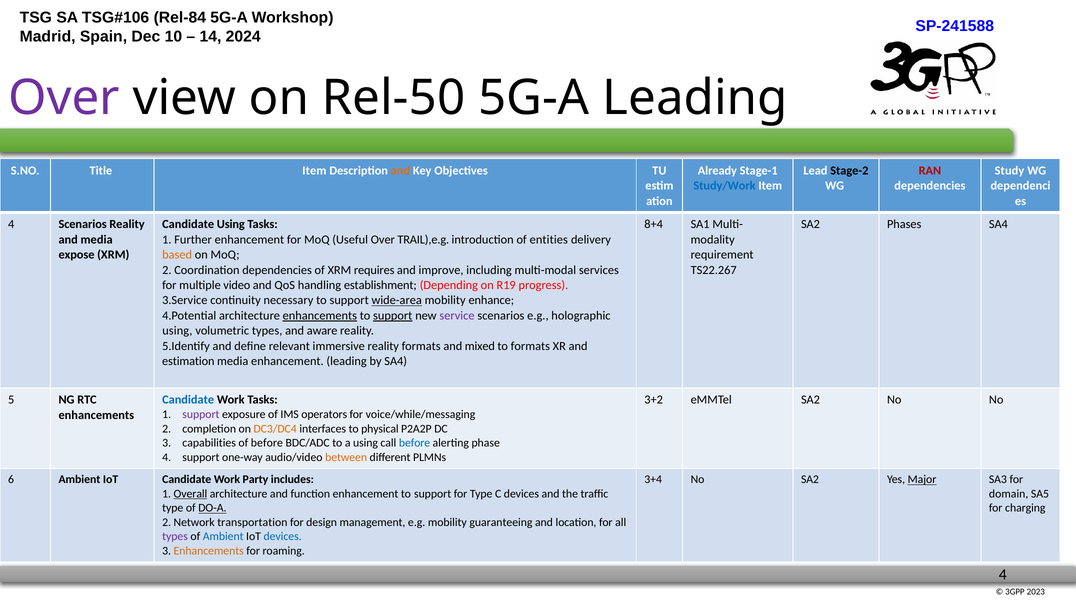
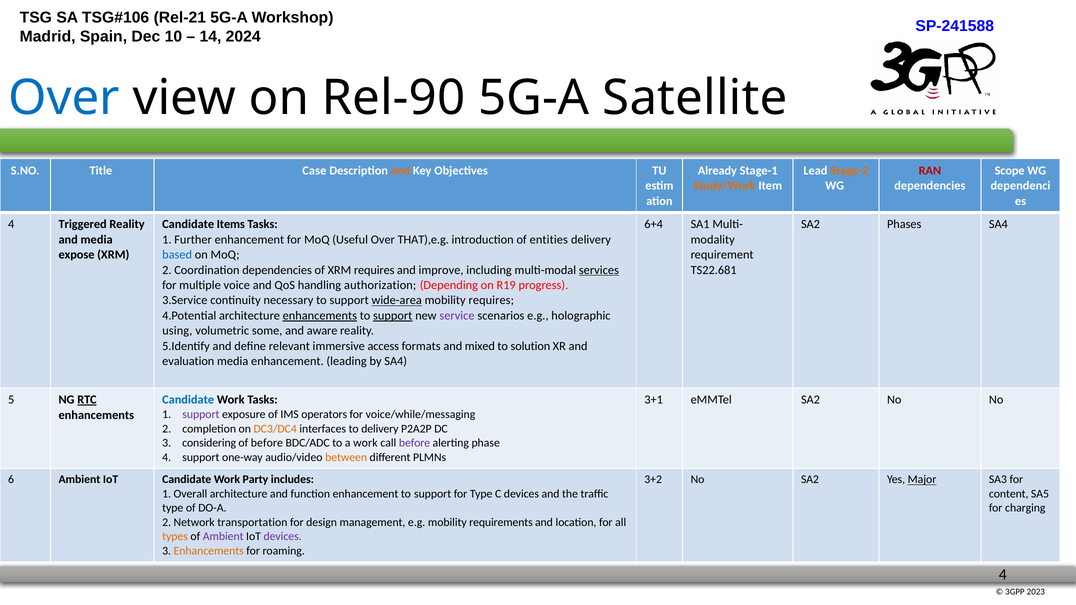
Rel-84: Rel-84 -> Rel-21 (180, 18)
Over colour: purple -> blue (64, 98)
Rel-50: Rel-50 -> Rel-90 (394, 98)
5G-A Leading: Leading -> Satellite (695, 98)
Title Item: Item -> Case (314, 171)
Stage-2 colour: black -> orange (849, 171)
Study: Study -> Scope (1010, 171)
Study/Work colour: blue -> orange (725, 186)
4 Scenarios: Scenarios -> Triggered (83, 224)
Candidate Using: Using -> Items (231, 224)
8+4: 8+4 -> 6+4 (654, 224)
TRAIL),e.g: TRAIL),e.g -> THAT),e.g (423, 240)
based colour: orange -> blue (177, 255)
services underline: none -> present (599, 270)
TS22.267: TS22.267 -> TS22.681 (714, 270)
video: video -> voice (237, 285)
establishment: establishment -> authorization (380, 285)
mobility enhance: enhance -> requires (491, 300)
volumetric types: types -> some (267, 331)
immersive reality: reality -> access (383, 346)
to formats: formats -> solution (530, 346)
estimation: estimation -> evaluation (188, 361)
RTC underline: none -> present (87, 400)
3+2: 3+2 -> 3+1 (654, 400)
to physical: physical -> delivery (380, 429)
capabilities: capabilities -> considering (209, 443)
a using: using -> work (365, 443)
before colour: blue -> purple (415, 443)
3+4: 3+4 -> 3+2 (653, 480)
Overall underline: present -> none (190, 494)
domain: domain -> content (1009, 494)
DO-A underline: present -> none (212, 508)
guaranteeing: guaranteeing -> requirements (501, 523)
types colour: purple -> orange (175, 537)
Ambient colour: blue -> purple (223, 537)
devices colour: blue -> purple (283, 537)
